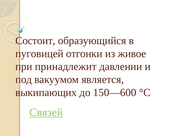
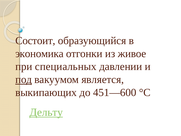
пуговицей: пуговицей -> экономика (39, 53)
принадлежит: принадлежит -> специальных (66, 66)
под underline: none -> present (24, 79)
150—600: 150—600 -> 451—600 (115, 92)
Связей: Связей -> Дельту (46, 112)
